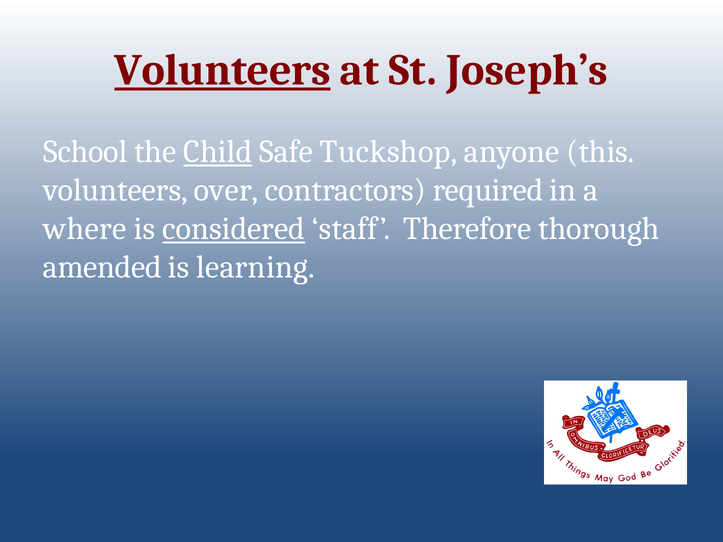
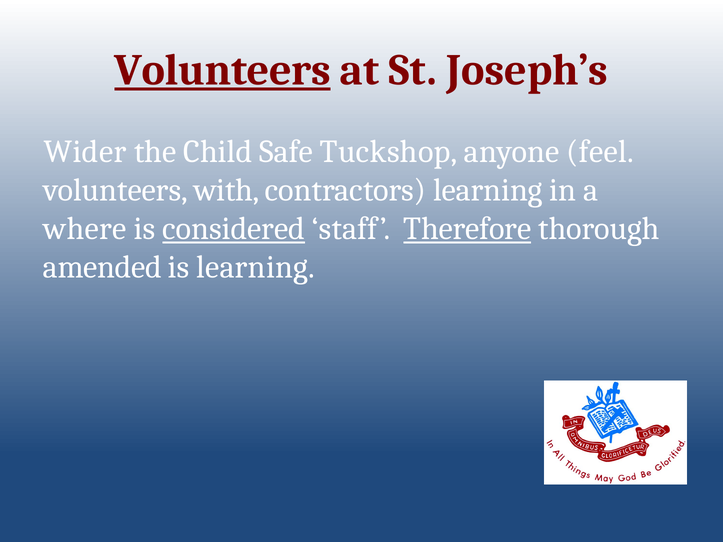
School: School -> Wider (85, 152)
Child underline: present -> none (218, 152)
this: this -> feel (600, 152)
over: over -> with (226, 190)
contractors required: required -> learning (488, 190)
Therefore underline: none -> present (467, 229)
